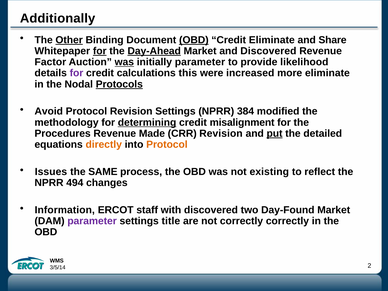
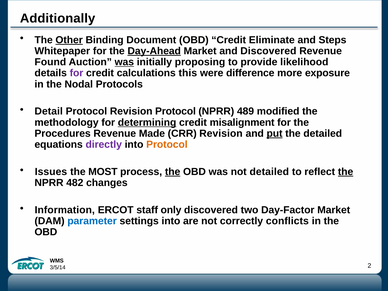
OBD underline: present -> none (194, 40)
Share: Share -> Steps (332, 40)
for underline: present -> none (100, 51)
Factor: Factor -> Found (50, 62)
initially parameter: parameter -> proposing (200, 62)
increased: increased -> difference (250, 73)
more eliminate: eliminate -> exposure (327, 73)
Protocols underline: present -> none (119, 84)
Avoid: Avoid -> Detail (49, 111)
Revision Settings: Settings -> Protocol (175, 111)
384: 384 -> 489 (246, 111)
directly colour: orange -> purple (104, 145)
SAME: SAME -> MOST (103, 172)
the underline: none -> present (173, 172)
not existing: existing -> detailed (269, 172)
the underline: none -> present (346, 172)
494: 494 -> 482 (75, 183)
with: with -> only (171, 210)
Day-Found: Day-Found -> Day-Factor (288, 210)
parameter colour: purple -> blue (92, 221)
settings title: title -> into (171, 221)
correctly correctly: correctly -> conflicts (287, 221)
